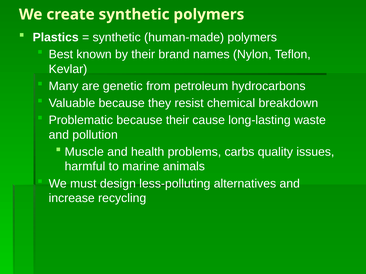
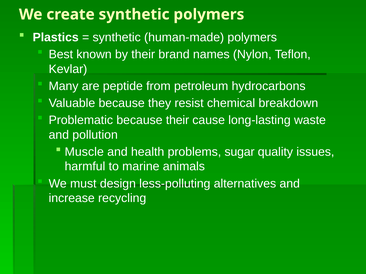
genetic: genetic -> peptide (123, 86)
carbs: carbs -> sugar (240, 152)
